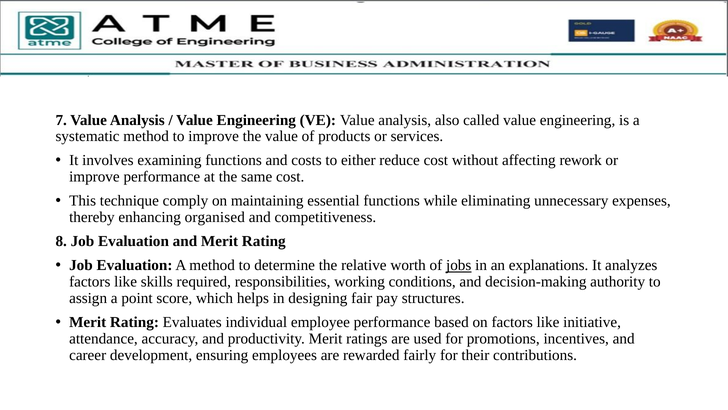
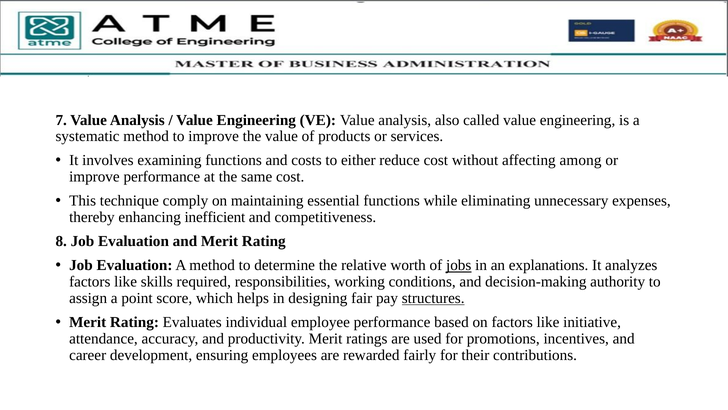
rework: rework -> among (581, 160)
organised: organised -> inefficient (215, 217)
structures underline: none -> present (433, 298)
